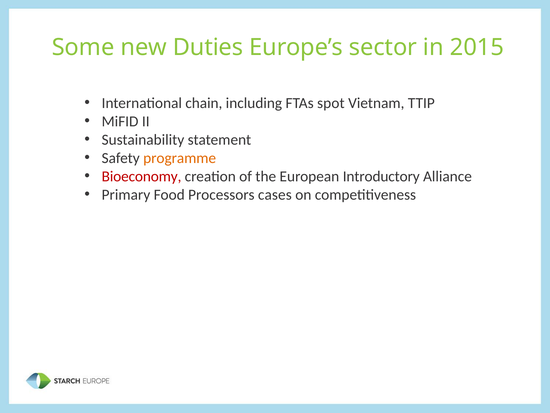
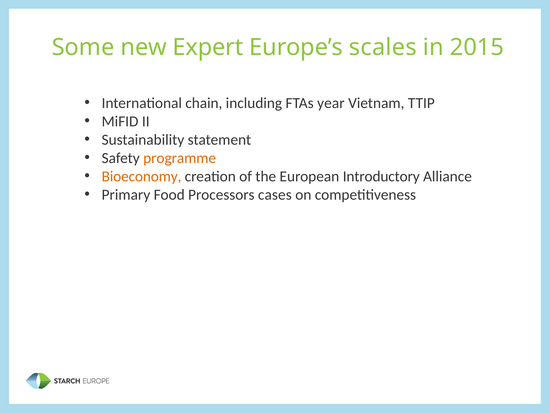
Duties: Duties -> Expert (208, 47)
sector: sector -> scales (383, 47)
spot: spot -> year (331, 103)
Bioeconomy colour: red -> orange (142, 176)
